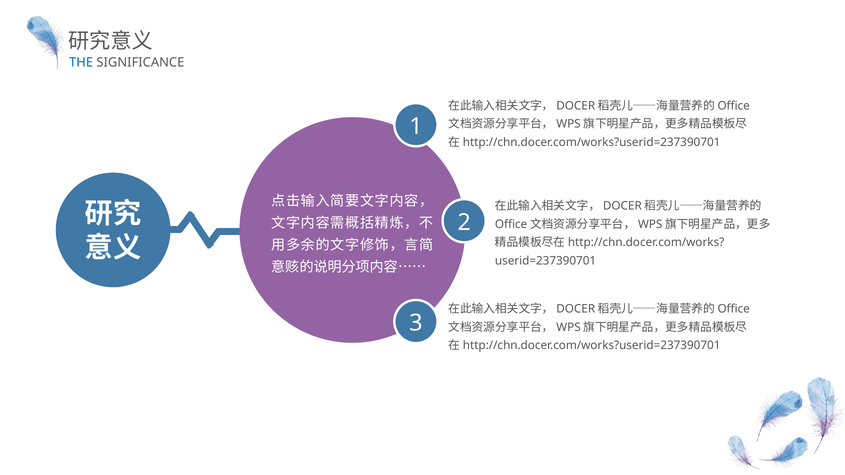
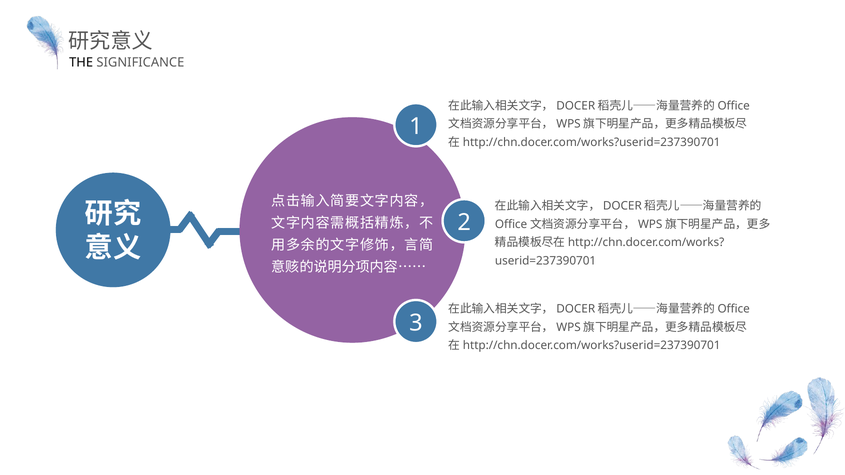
THE colour: blue -> black (81, 63)
